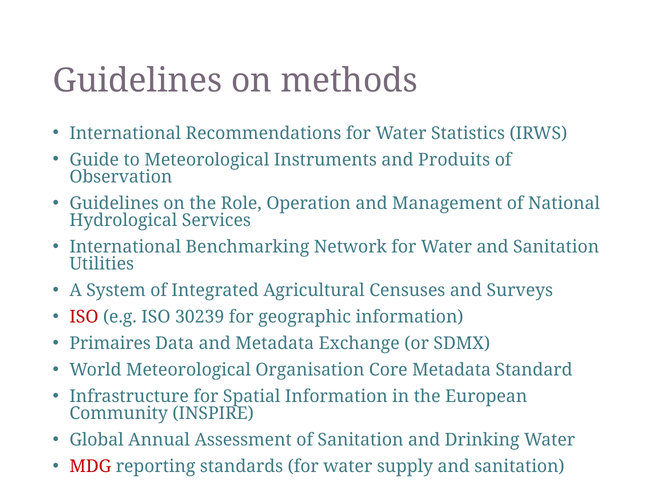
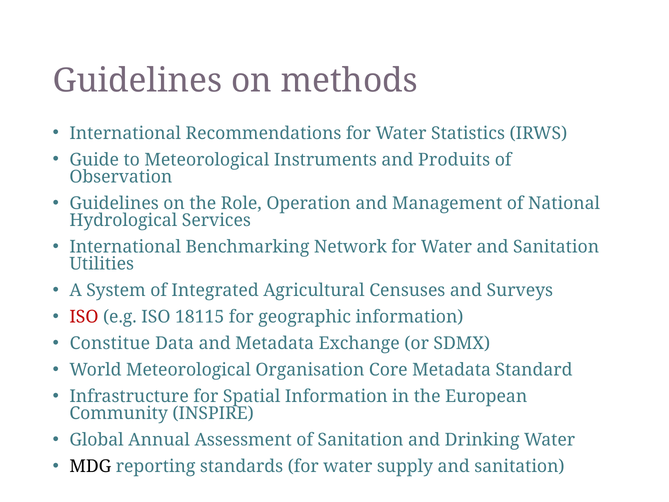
30239: 30239 -> 18115 (200, 317)
Primaires: Primaires -> Constitue (110, 343)
MDG colour: red -> black (90, 466)
